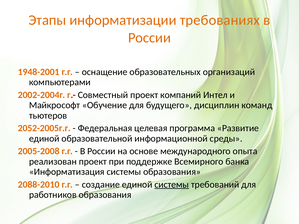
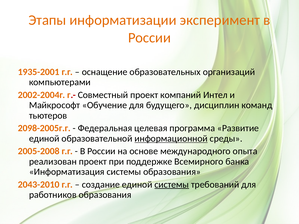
требованиях: требованиях -> эксперимент (220, 20)
1948-2001: 1948-2001 -> 1935-2001 (39, 72)
2052-2005г.г: 2052-2005г.г -> 2098-2005г.г (44, 128)
информационной underline: none -> present (171, 139)
2088-2010: 2088-2010 -> 2043-2010 (39, 185)
